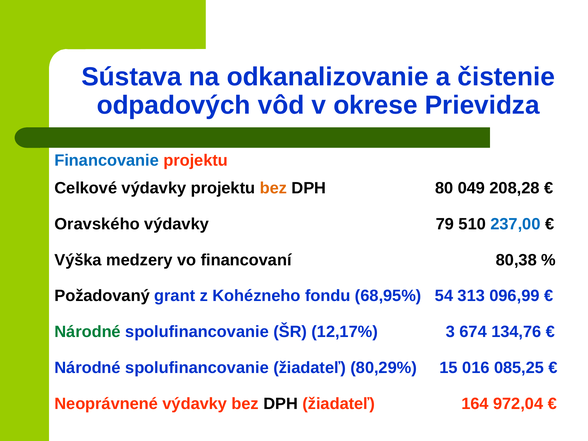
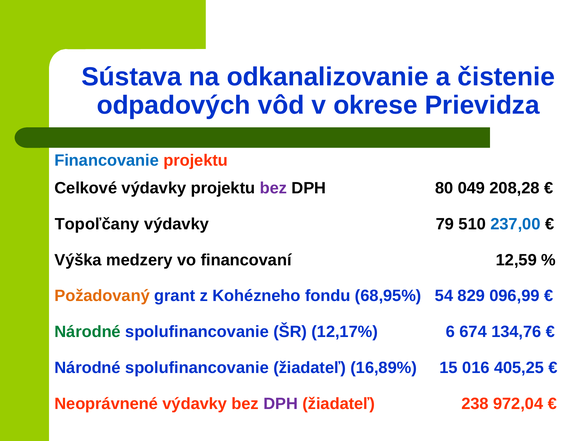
bez colour: orange -> purple (273, 188)
Oravského: Oravského -> Topoľčany (97, 224)
80,38: 80,38 -> 12,59 (516, 260)
Požadovaný colour: black -> orange (102, 296)
313: 313 -> 829 (471, 296)
3: 3 -> 6 (450, 332)
80,29%: 80,29% -> 16,89% (384, 368)
085,25: 085,25 -> 405,25 (519, 368)
DPH colour: black -> purple (281, 404)
164: 164 -> 238 (475, 404)
